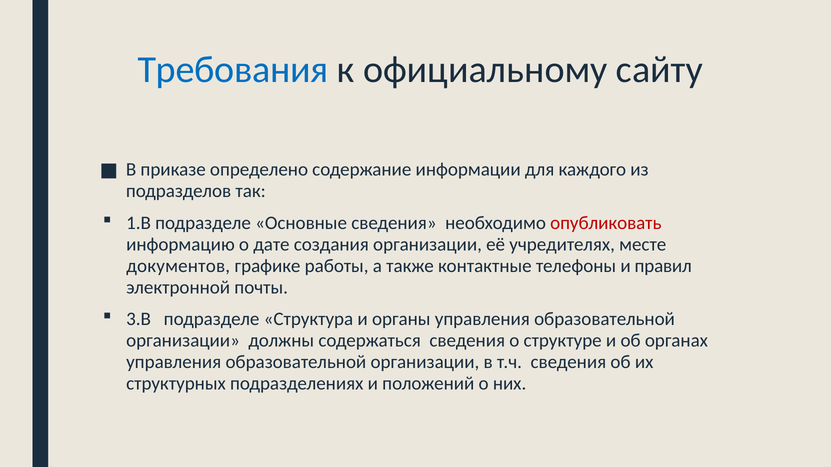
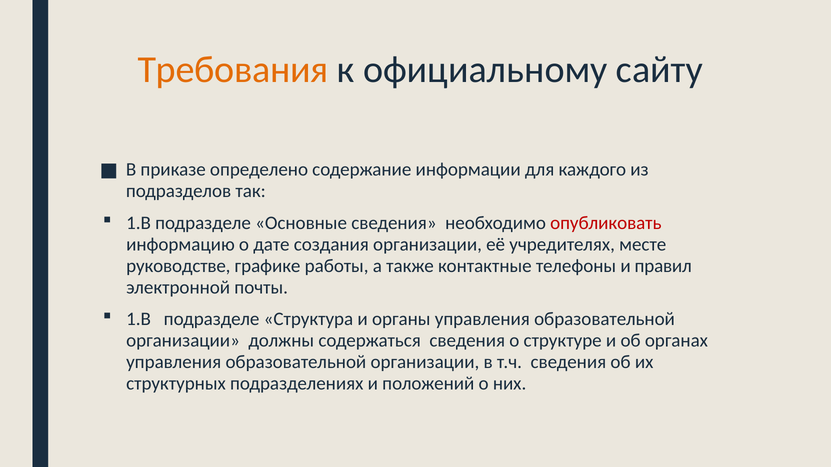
Требования colour: blue -> orange (233, 70)
документов: документов -> руководстве (178, 266)
3.В: 3.В -> 1.В (139, 319)
